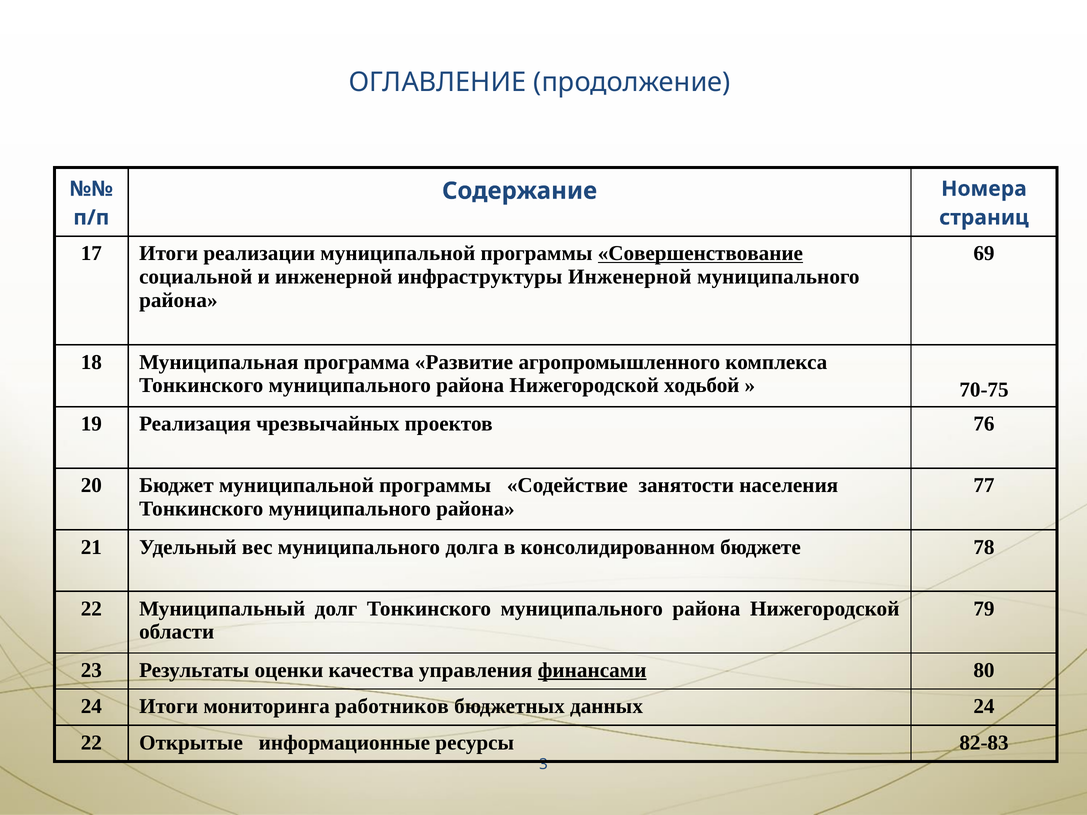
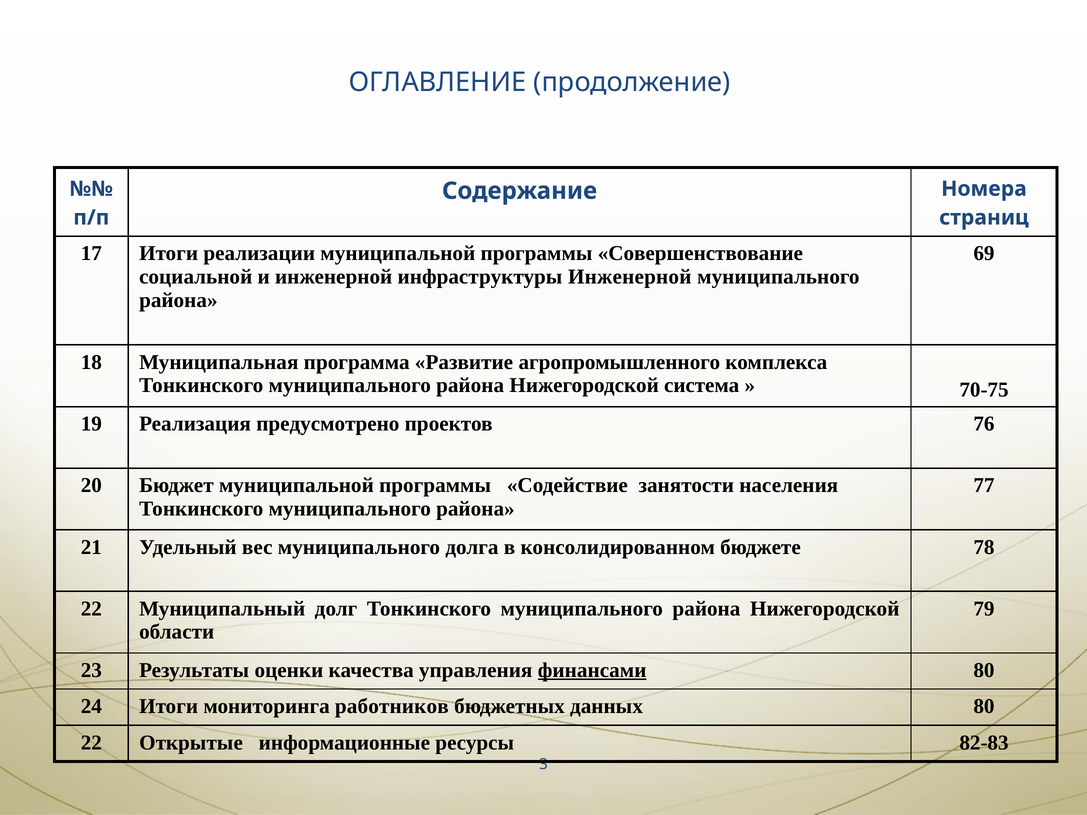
Совершенствование underline: present -> none (700, 254)
ходьбой: ходьбой -> система (702, 386)
чрезвычайных: чрезвычайных -> предусмотрено (328, 424)
данных 24: 24 -> 80 (984, 707)
